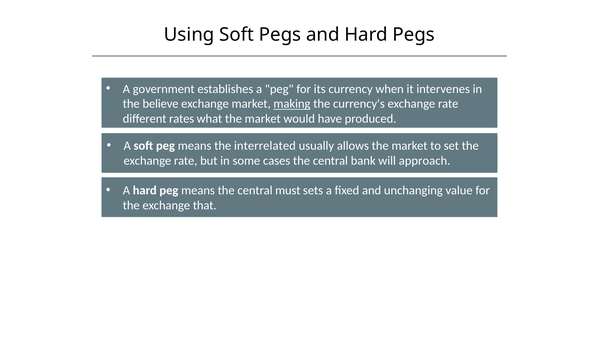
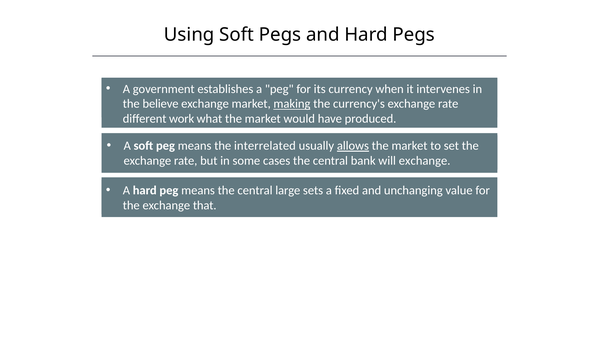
rates: rates -> work (182, 119)
allows underline: none -> present (353, 146)
will approach: approach -> exchange (425, 161)
must: must -> large (288, 190)
